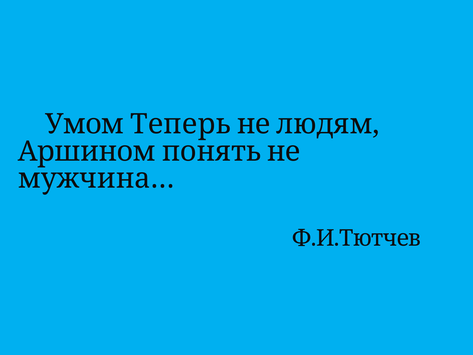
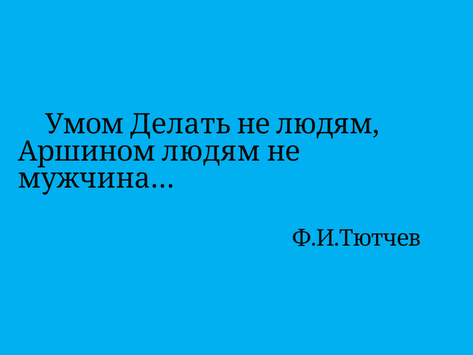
Теперь: Теперь -> Делать (180, 124)
Аршином понять: понять -> людям (211, 151)
